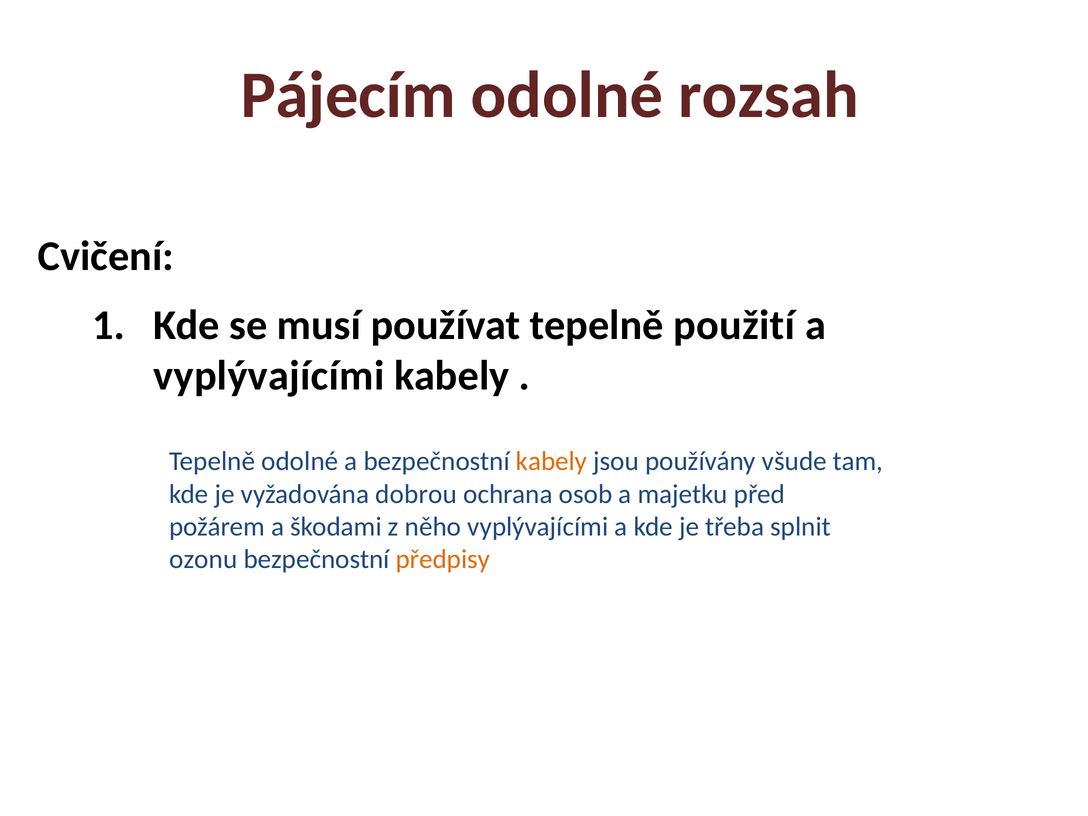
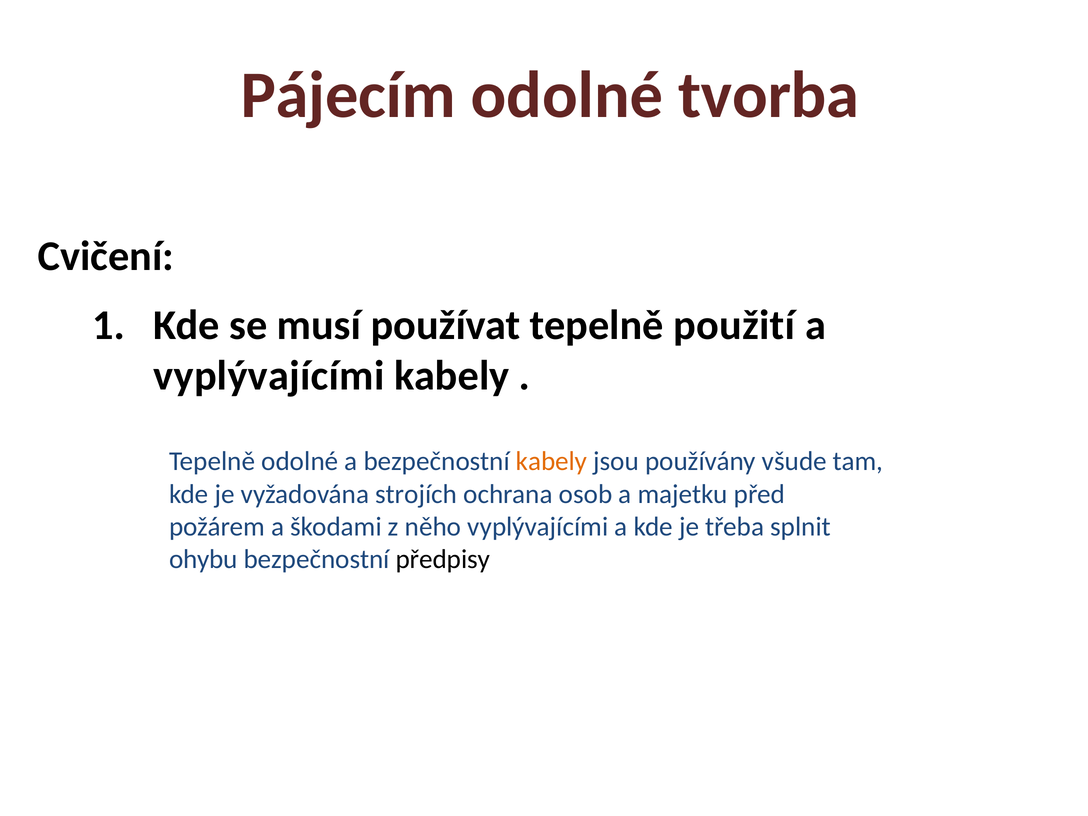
rozsah: rozsah -> tvorba (769, 95)
dobrou: dobrou -> strojích (416, 494)
ozonu: ozonu -> ohybu (203, 559)
předpisy colour: orange -> black (443, 559)
